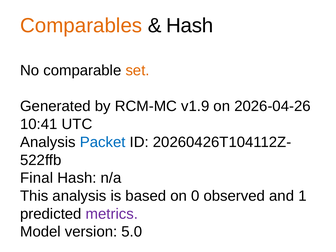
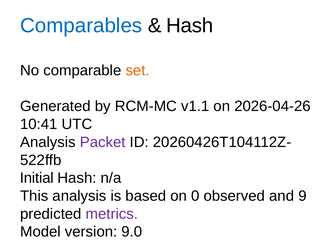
Comparables colour: orange -> blue (81, 26)
v1.9: v1.9 -> v1.1 (195, 106)
Packet colour: blue -> purple (103, 142)
Final: Final -> Initial (37, 178)
1: 1 -> 9 (302, 196)
5.0: 5.0 -> 9.0 (132, 232)
